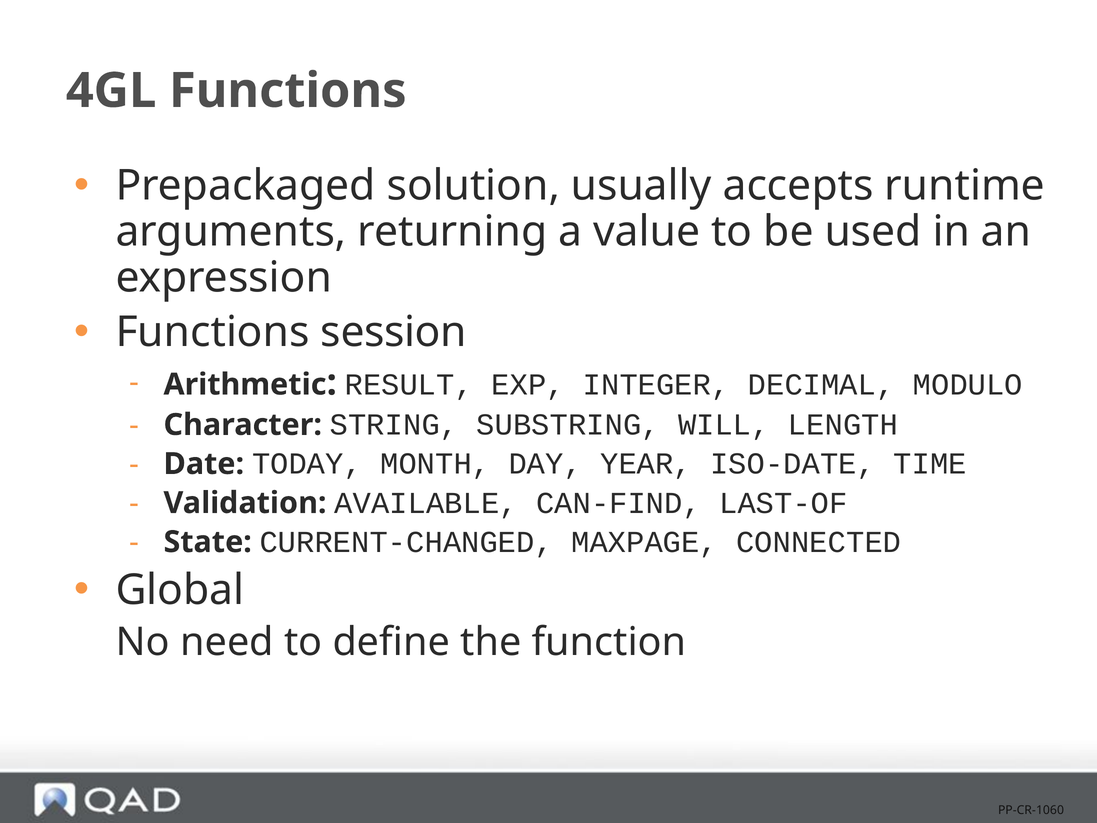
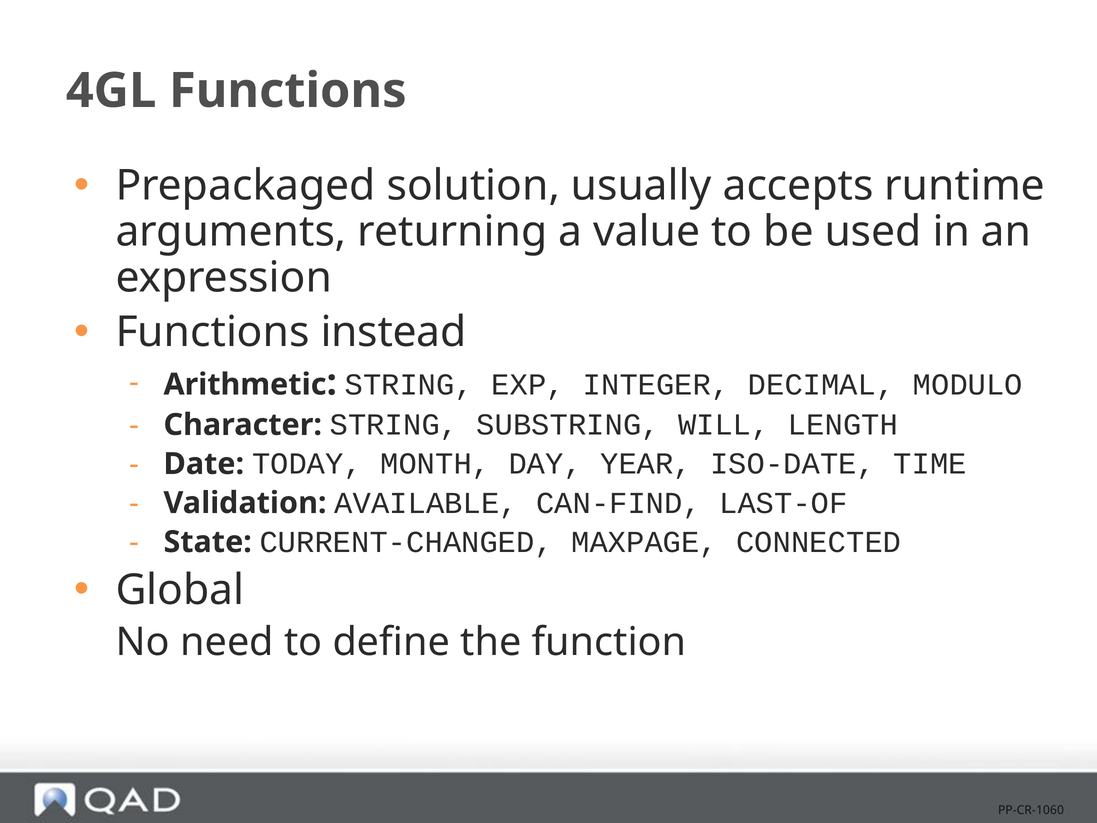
session: session -> instead (393, 332)
Arithmetic RESULT: RESULT -> STRING (409, 384)
